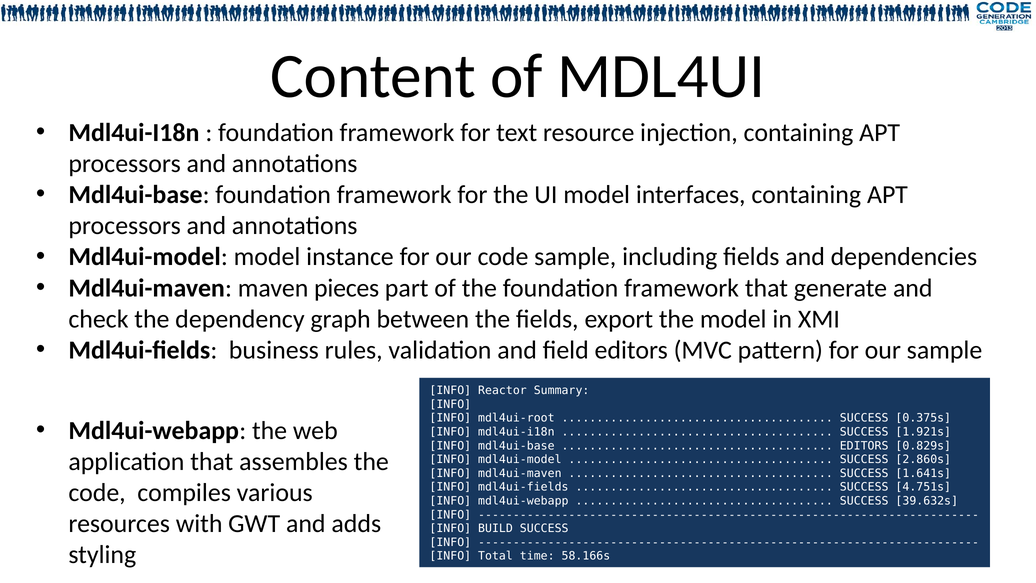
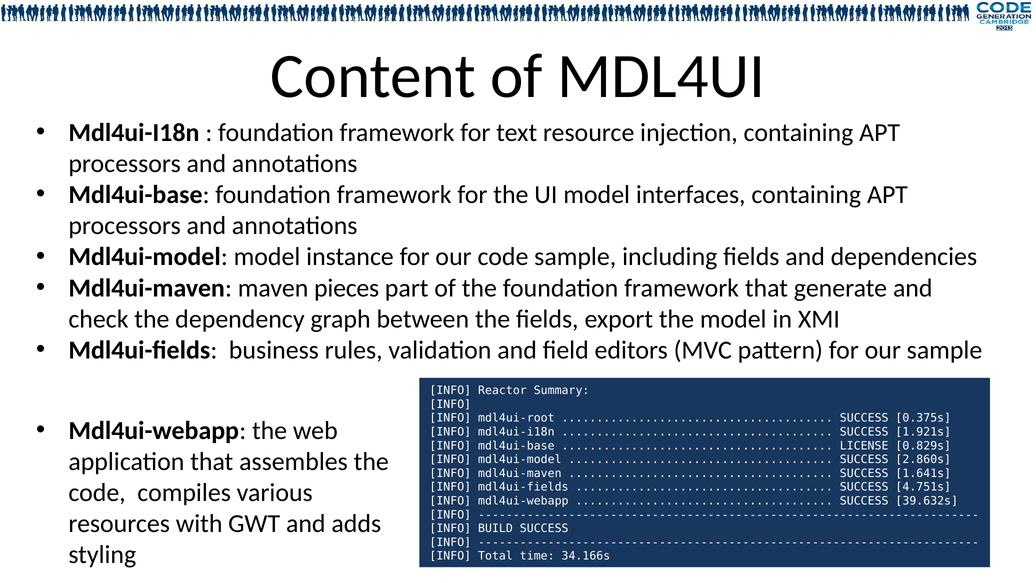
EDITORS: EDITORS -> LICENSE (864, 446)
58.166s: 58.166s -> 34.166s (586, 556)
